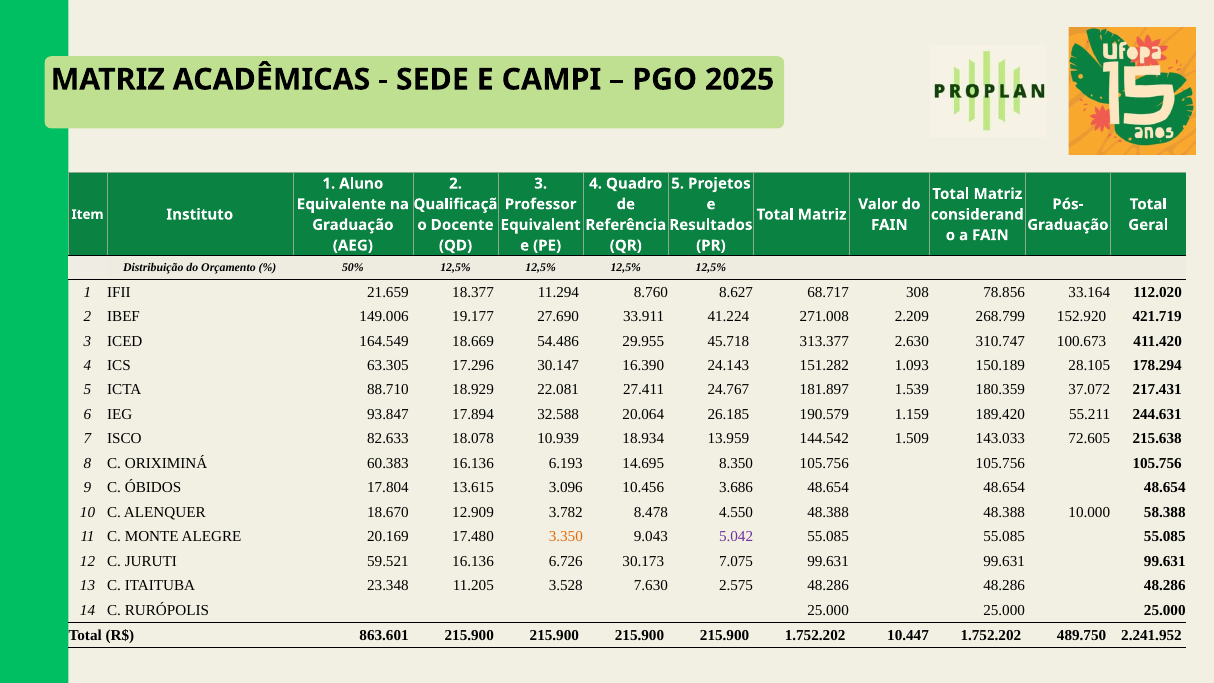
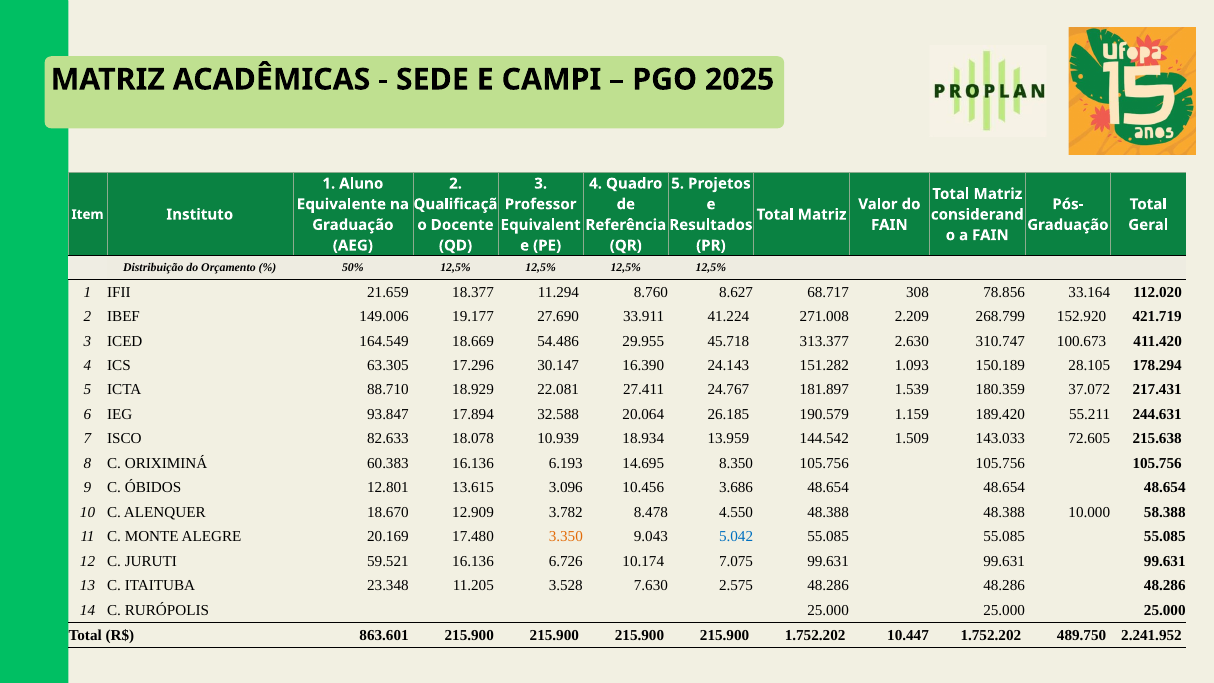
17.804: 17.804 -> 12.801 (388, 488)
5.042 colour: purple -> blue (736, 537)
30.173: 30.173 -> 10.174 (643, 561)
